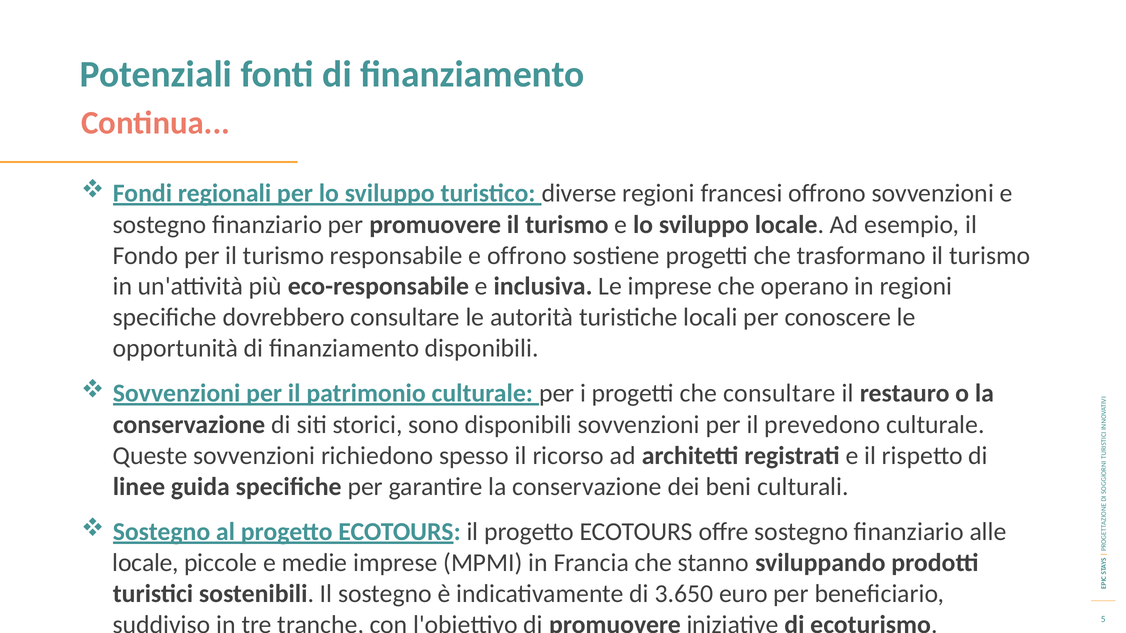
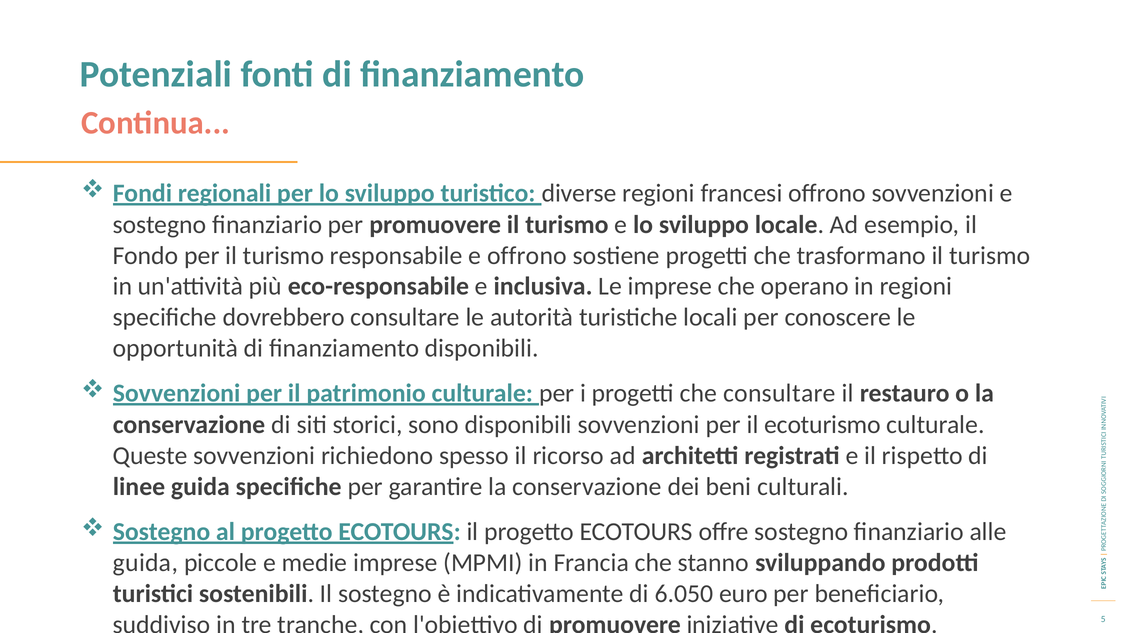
il prevedono: prevedono -> ecoturismo (823, 425)
locale: locale -> guida (145, 563)
3.650: 3.650 -> 6.050 (684, 594)
